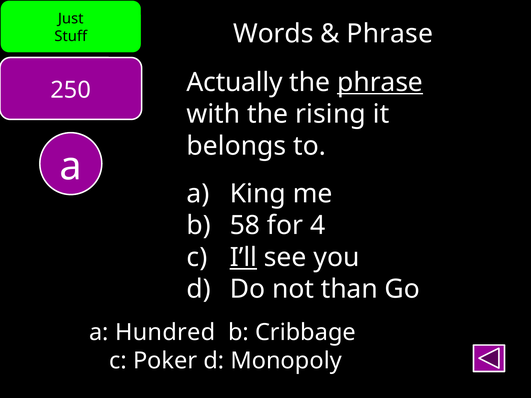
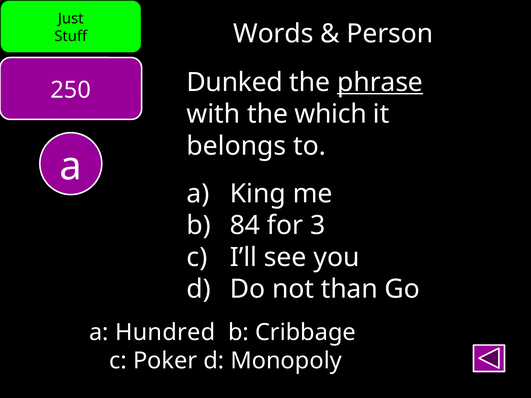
Phrase: Phrase -> Person (390, 34)
Actually: Actually -> Dunked (235, 82)
rising: rising -> which (331, 114)
58: 58 -> 84 (245, 226)
4: 4 -> 3 (318, 226)
I’ll underline: present -> none (243, 258)
